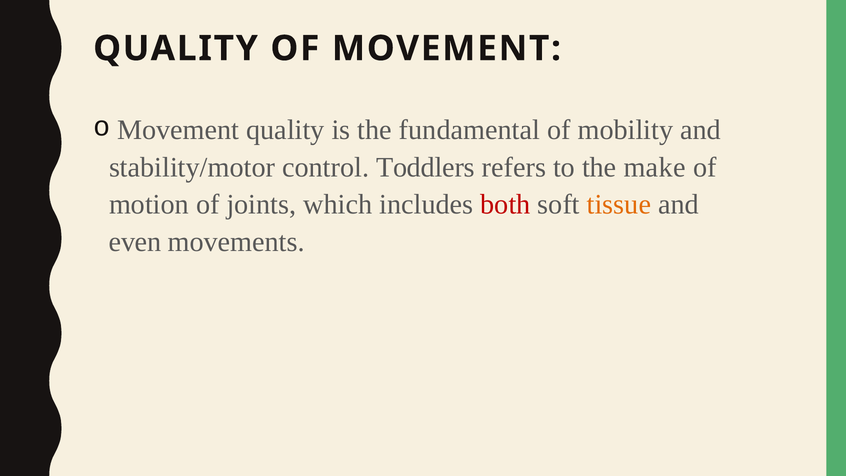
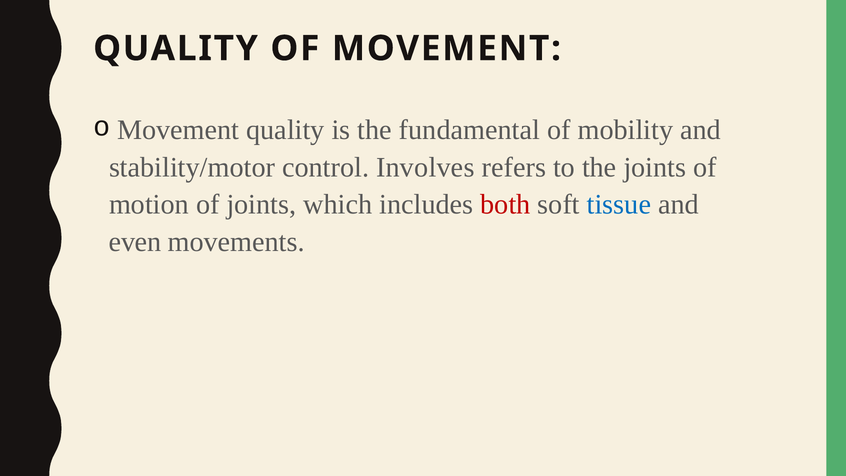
Toddlers: Toddlers -> Involves (425, 167)
the make: make -> joints (655, 167)
tissue colour: orange -> blue (619, 205)
